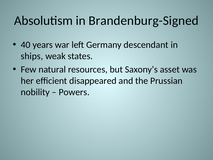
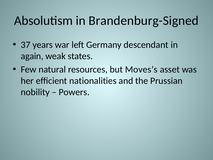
40: 40 -> 37 (26, 45)
ships: ships -> again (32, 56)
Saxony’s: Saxony’s -> Moves’s (141, 69)
disappeared: disappeared -> nationalities (93, 81)
